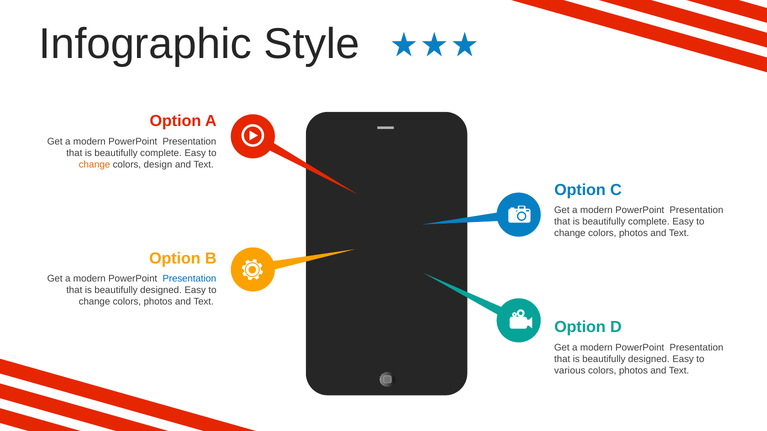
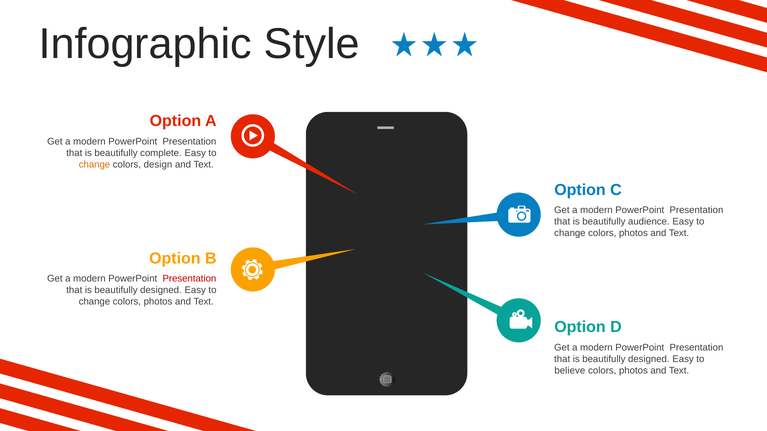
complete: complete -> audience (649, 222)
Presentation colour: blue -> red (189, 279)
various: various -> believe (570, 371)
